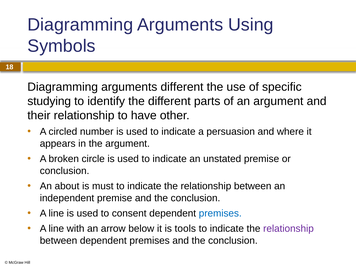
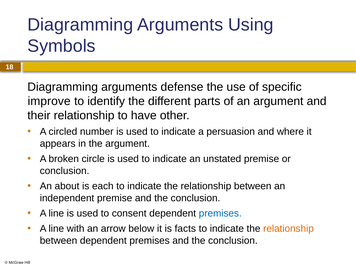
arguments different: different -> defense (182, 87)
studying: studying -> improve (49, 101)
must: must -> each (103, 186)
tools: tools -> facts (185, 229)
relationship colour: purple -> orange (288, 229)
